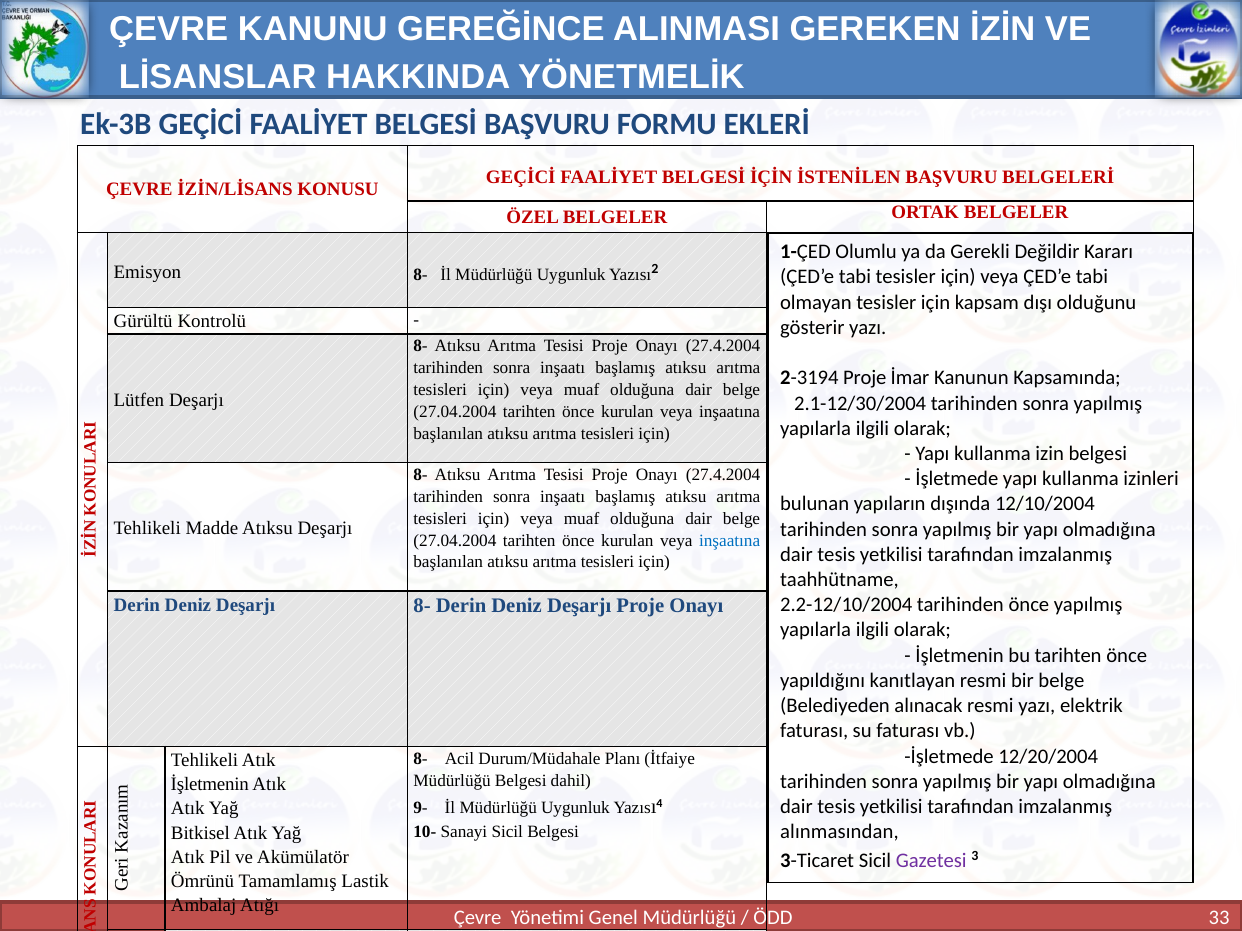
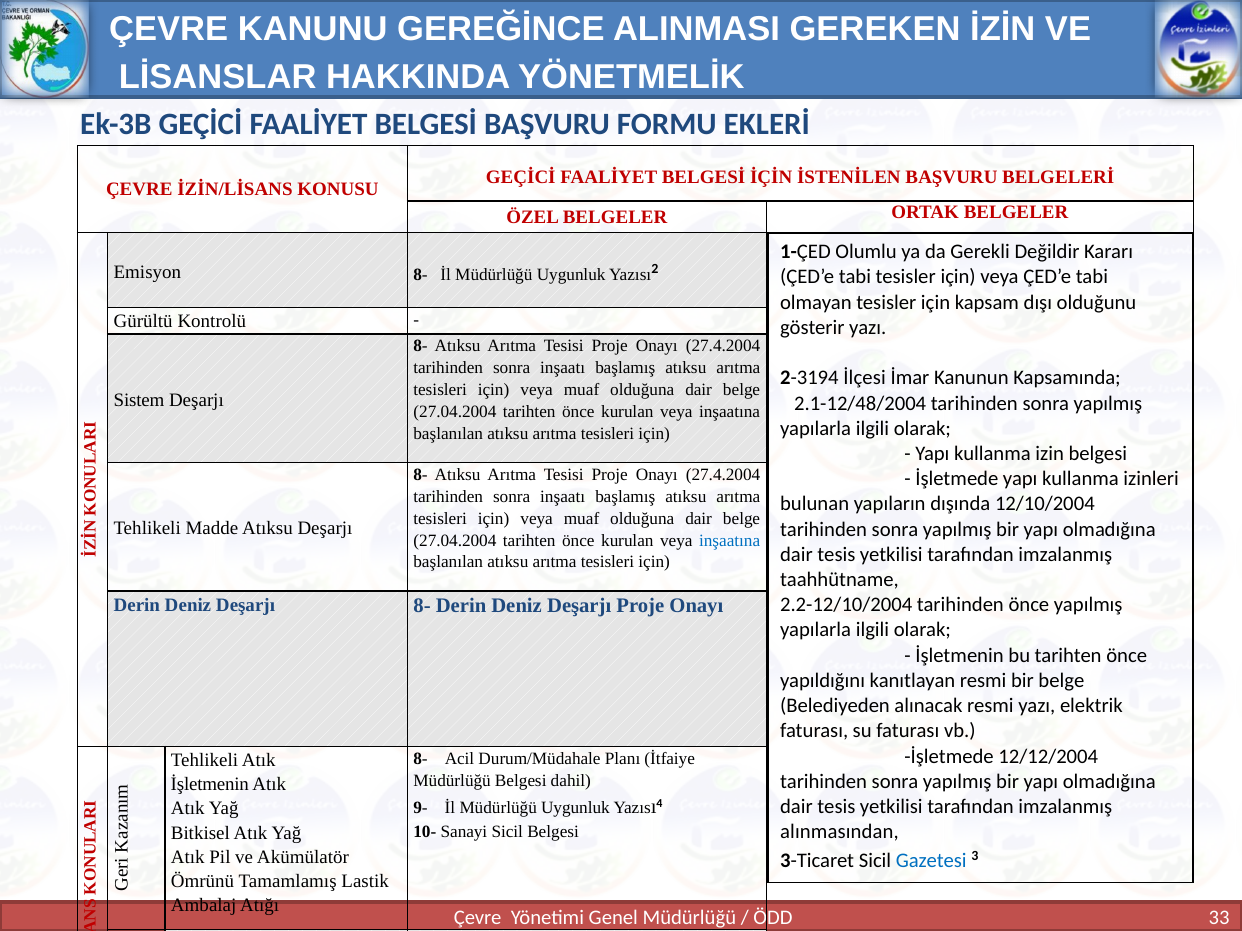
2-3194 Proje: Proje -> İlçesi (865, 378)
Lütfen: Lütfen -> Sistem (139, 400)
2.1-12/30/2004: 2.1-12/30/2004 -> 2.1-12/48/2004 (860, 403)
12/20/2004: 12/20/2004 -> 12/12/2004 (1048, 757)
Gazetesi colour: purple -> blue (931, 861)
